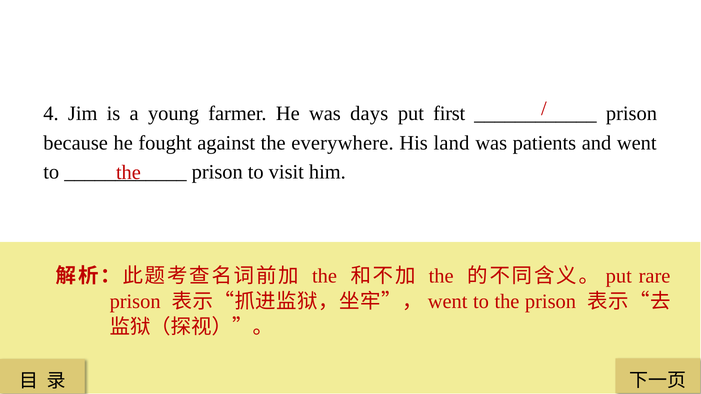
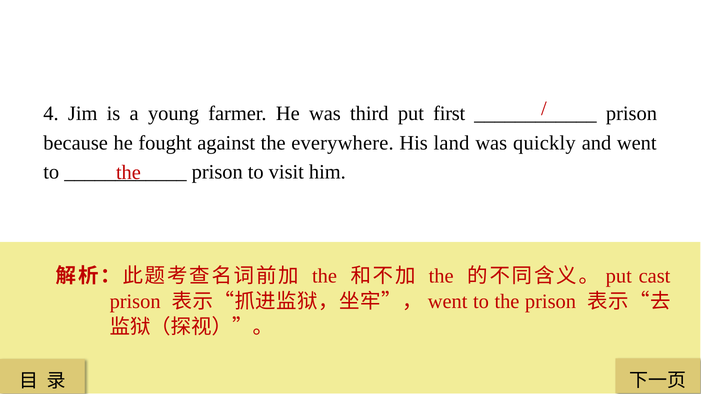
days: days -> third (369, 113)
patients: patients -> quickly (544, 143)
rare: rare -> cast (655, 276)
